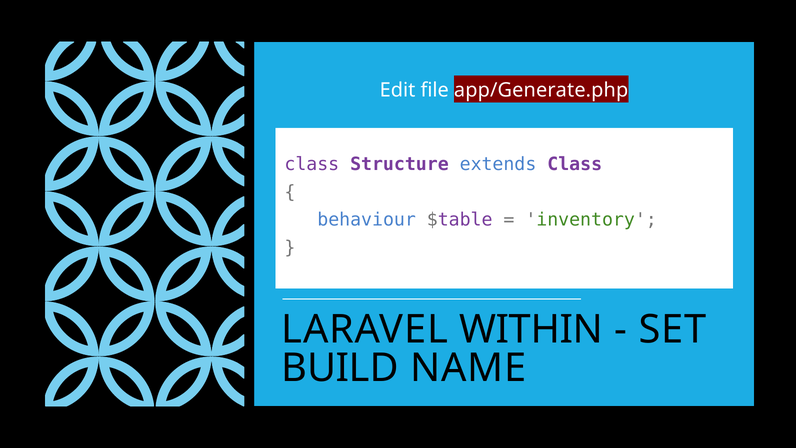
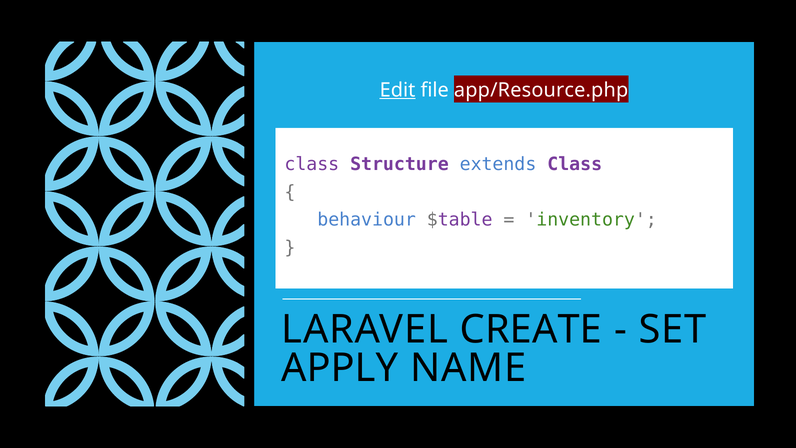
Edit underline: none -> present (398, 90)
app/Generate.php: app/Generate.php -> app/Resource.php (541, 90)
WITHIN: WITHIN -> CREATE (531, 330)
BUILD: BUILD -> APPLY (340, 368)
